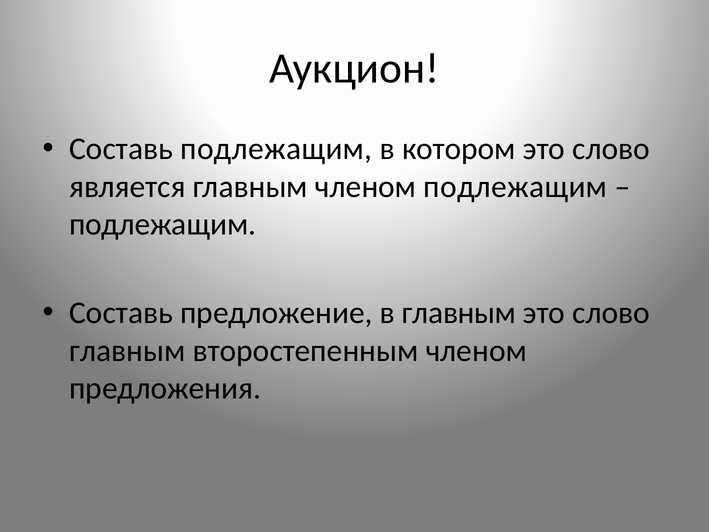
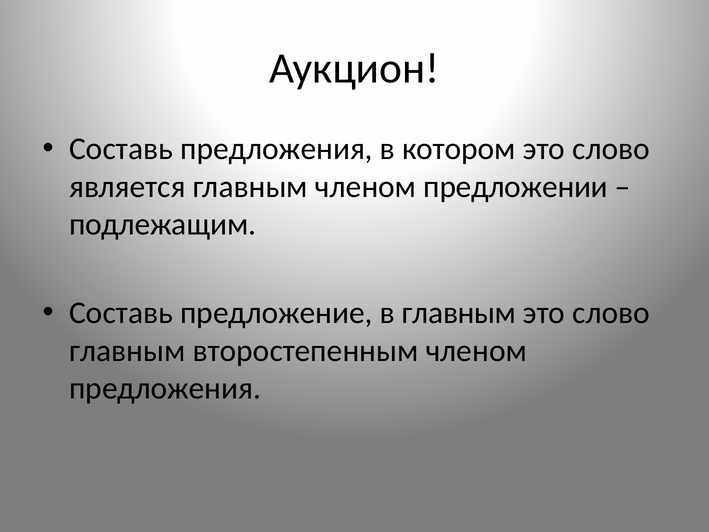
Составь подлежащим: подлежащим -> предложения (276, 149)
членом подлежащим: подлежащим -> предложении (516, 187)
